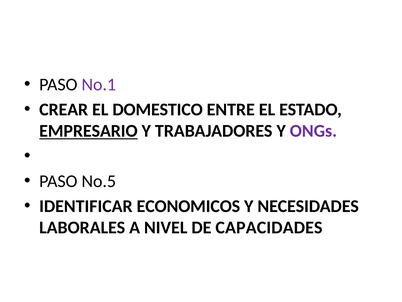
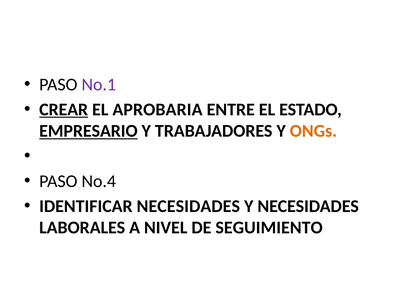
CREAR underline: none -> present (64, 109)
DOMESTICO: DOMESTICO -> APROBARIA (157, 109)
ONGs colour: purple -> orange (313, 131)
No.5: No.5 -> No.4 (99, 181)
IDENTIFICAR ECONOMICOS: ECONOMICOS -> NECESIDADES (188, 206)
CAPACIDADES: CAPACIDADES -> SEGUIMIENTO (269, 227)
